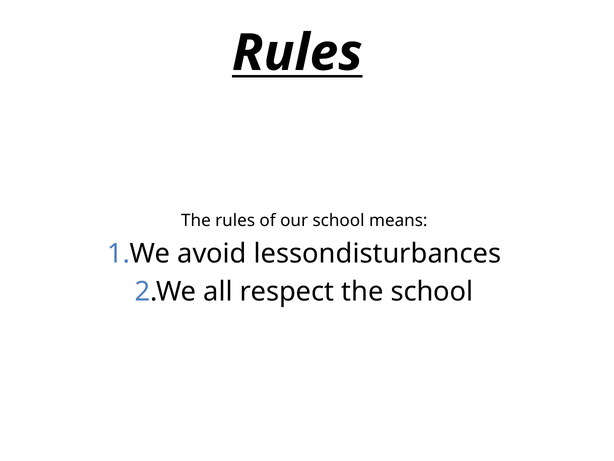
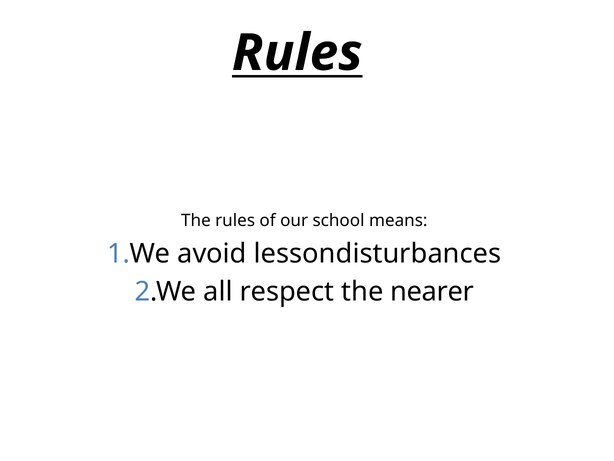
the school: school -> nearer (432, 292)
